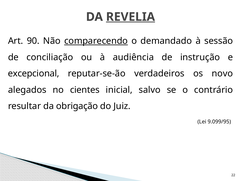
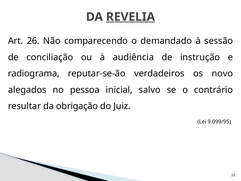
90: 90 -> 26 (33, 41)
comparecendo underline: present -> none (96, 41)
excepcional: excepcional -> radiograma (34, 73)
cientes: cientes -> pessoa (85, 90)
